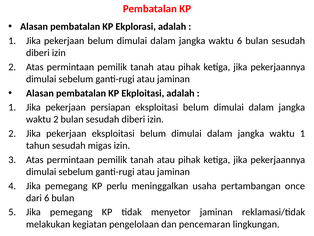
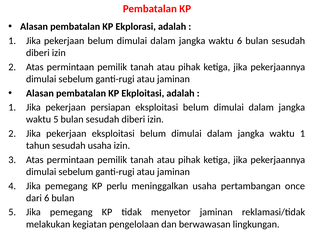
waktu 2: 2 -> 5 (56, 119)
sesudah migas: migas -> usaha (100, 145)
pencemaran: pencemaran -> berwawasan (205, 224)
